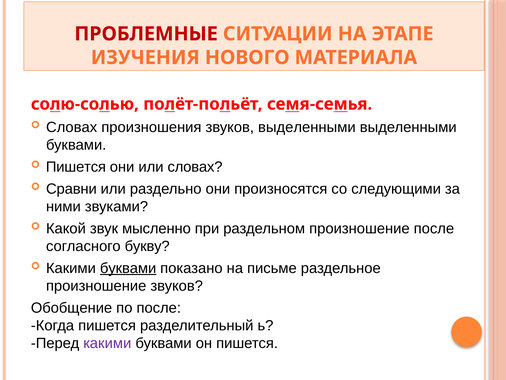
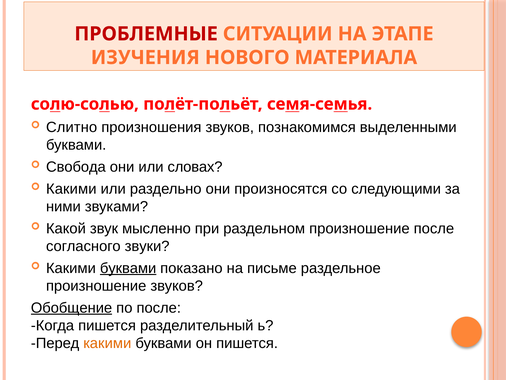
Словах: Словах -> Слитно (72, 127)
звуков выделенными: выделенными -> познакомимся (307, 127)
Пишется: Пишется -> Свобода (76, 167)
Сравни: Сравни -> Какими (71, 189)
букву: букву -> звуки (147, 246)
Обобщение underline: none -> present (72, 307)
какими colour: purple -> orange (107, 343)
